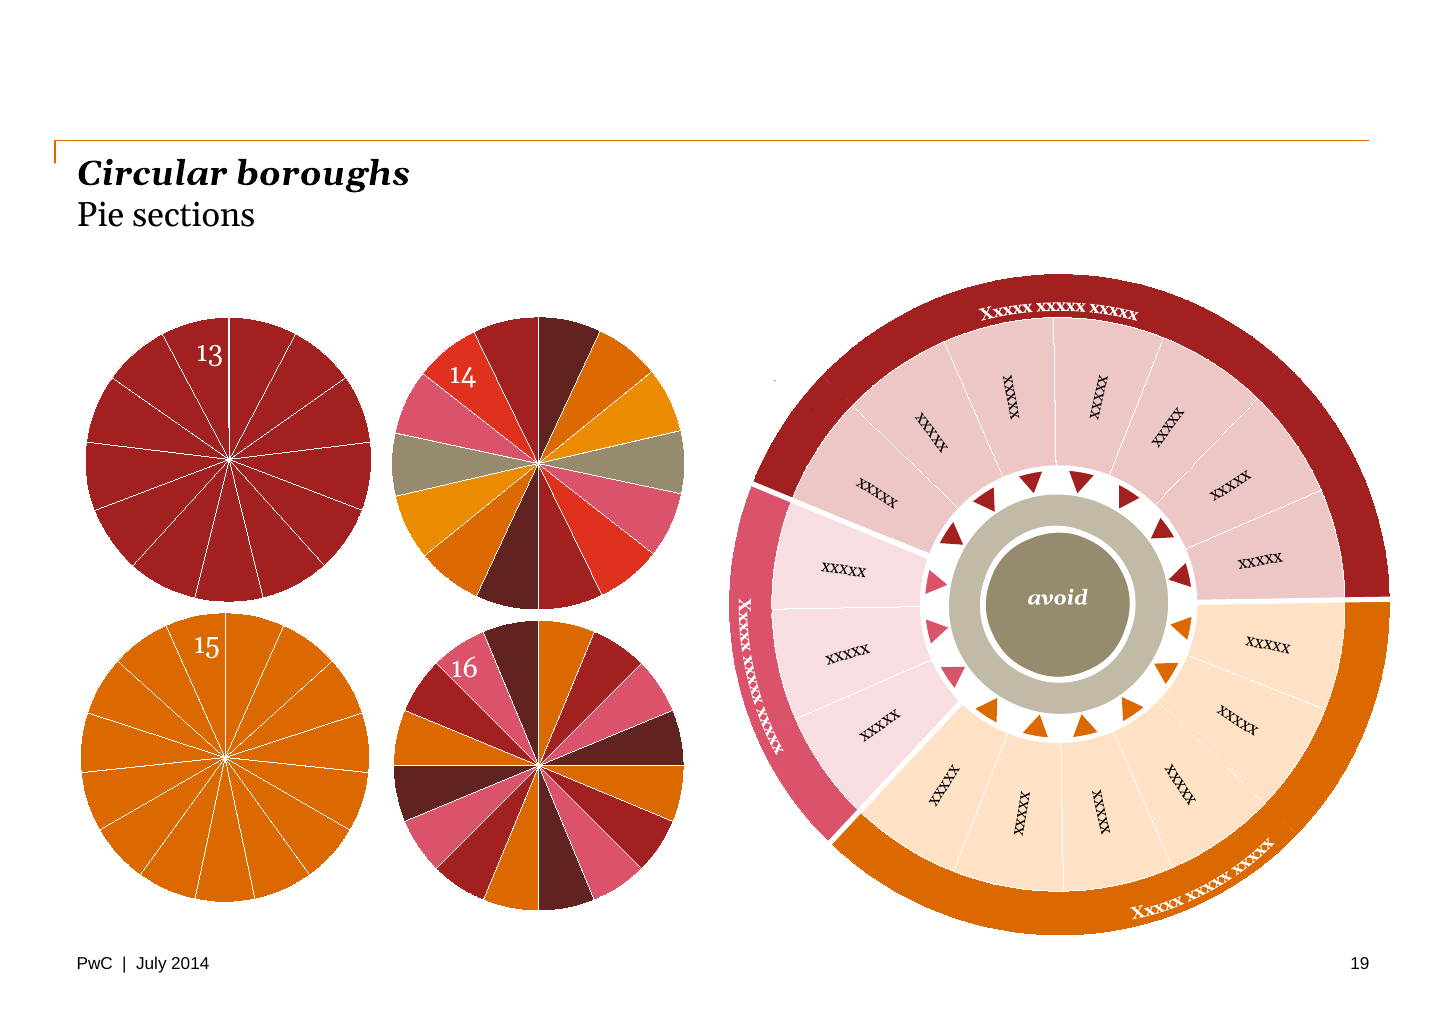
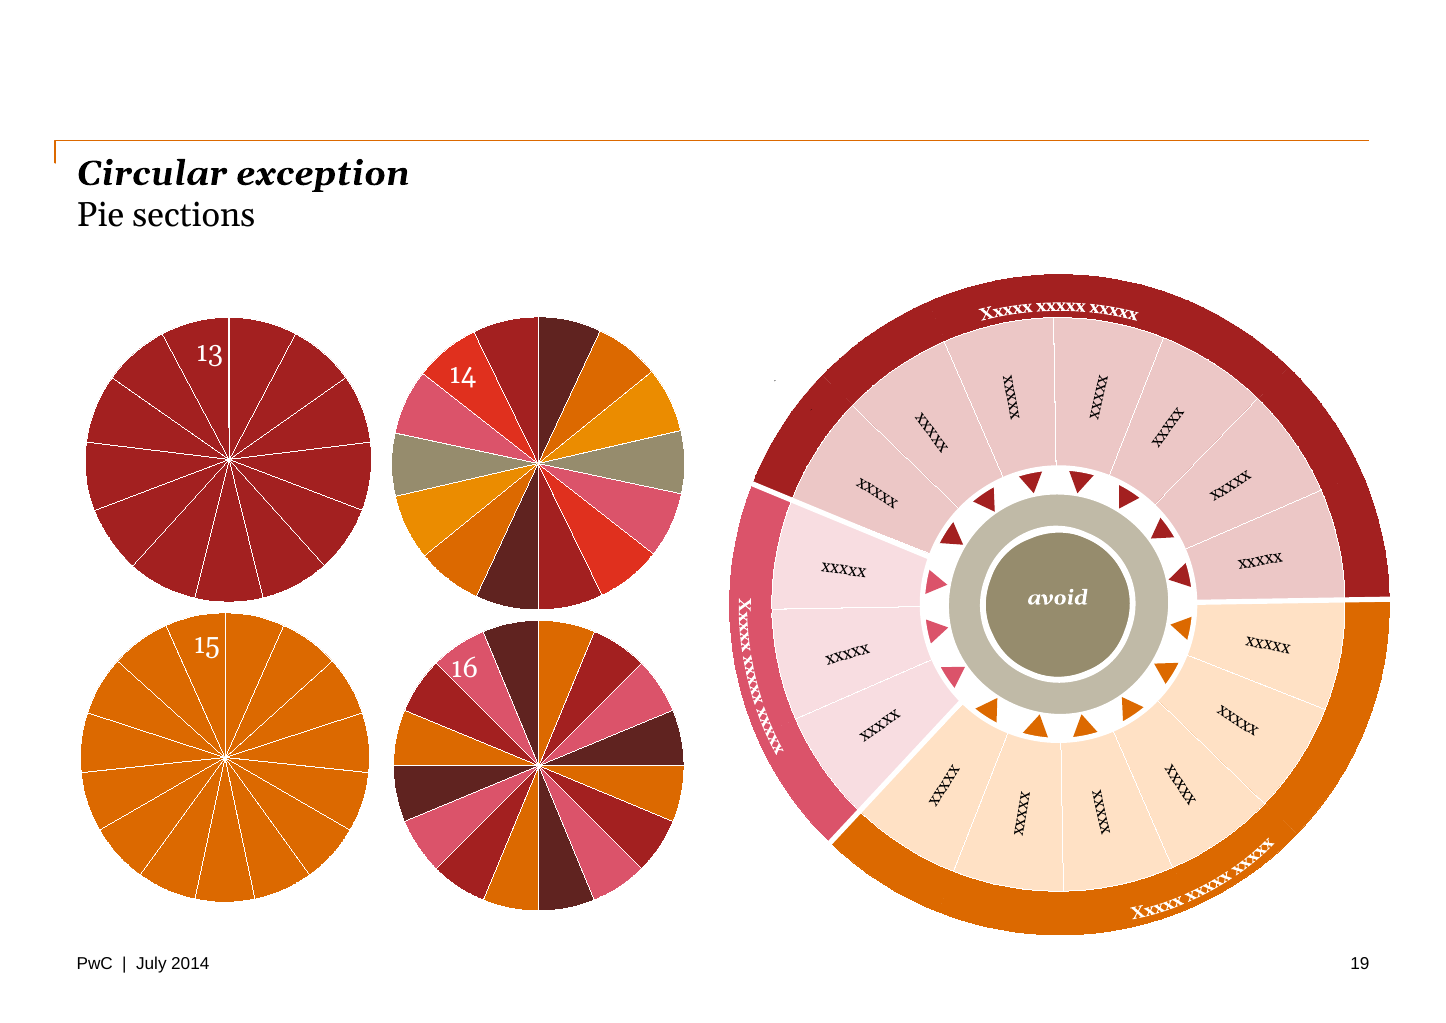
boroughs: boroughs -> exception (323, 173)
